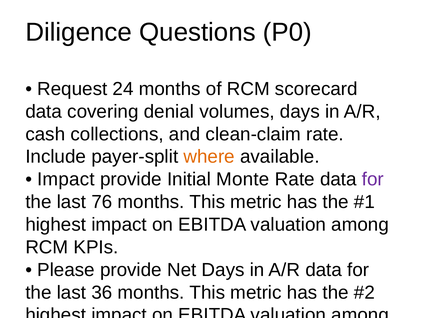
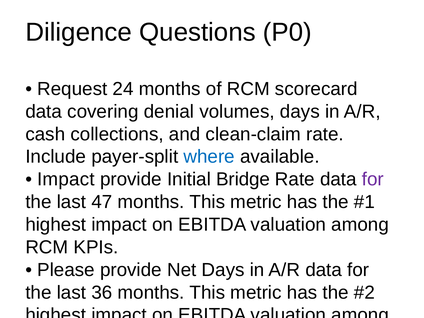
where colour: orange -> blue (209, 157)
Monte: Monte -> Bridge (243, 179)
76: 76 -> 47 (102, 202)
